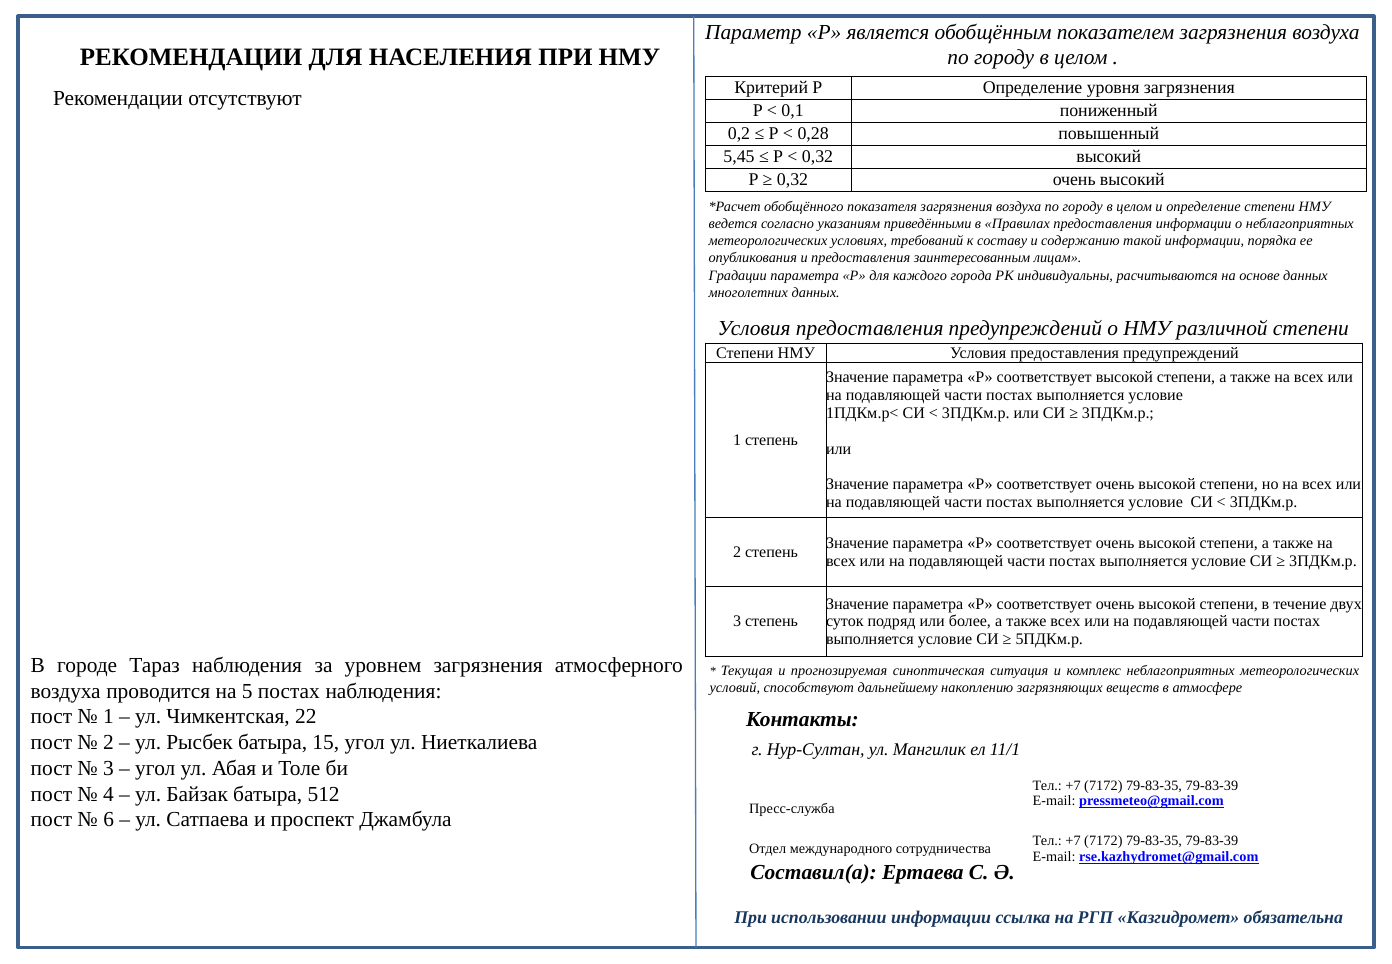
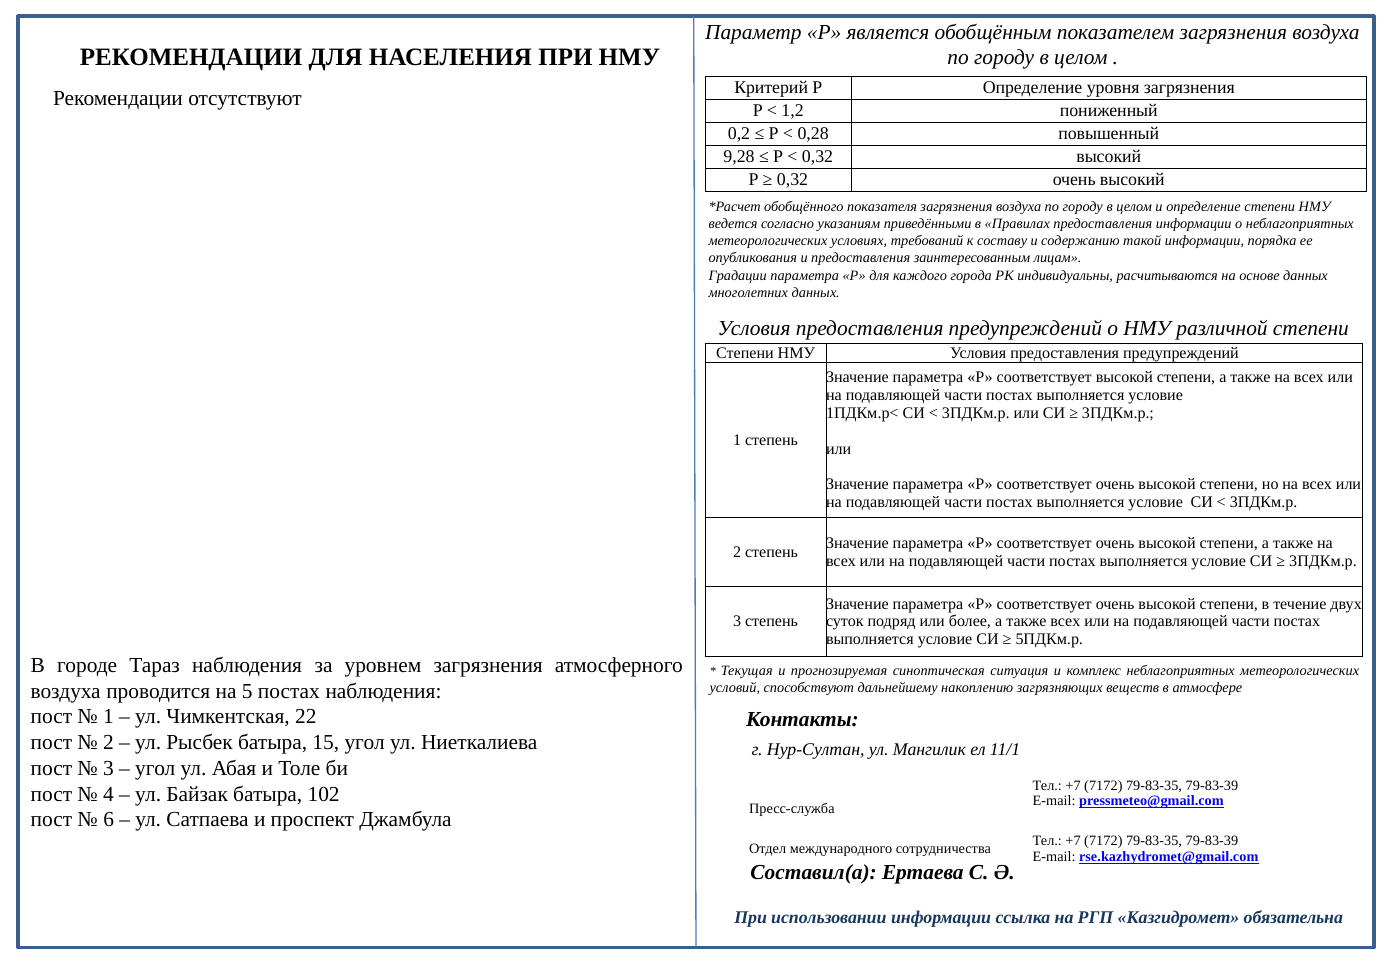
0,1: 0,1 -> 1,2 (793, 111)
5,45: 5,45 -> 9,28 (739, 157)
512: 512 -> 102 (324, 794)
